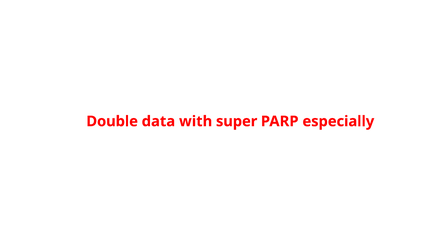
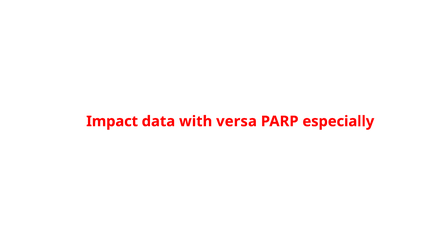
Double: Double -> Impact (112, 122)
super: super -> versa (237, 122)
